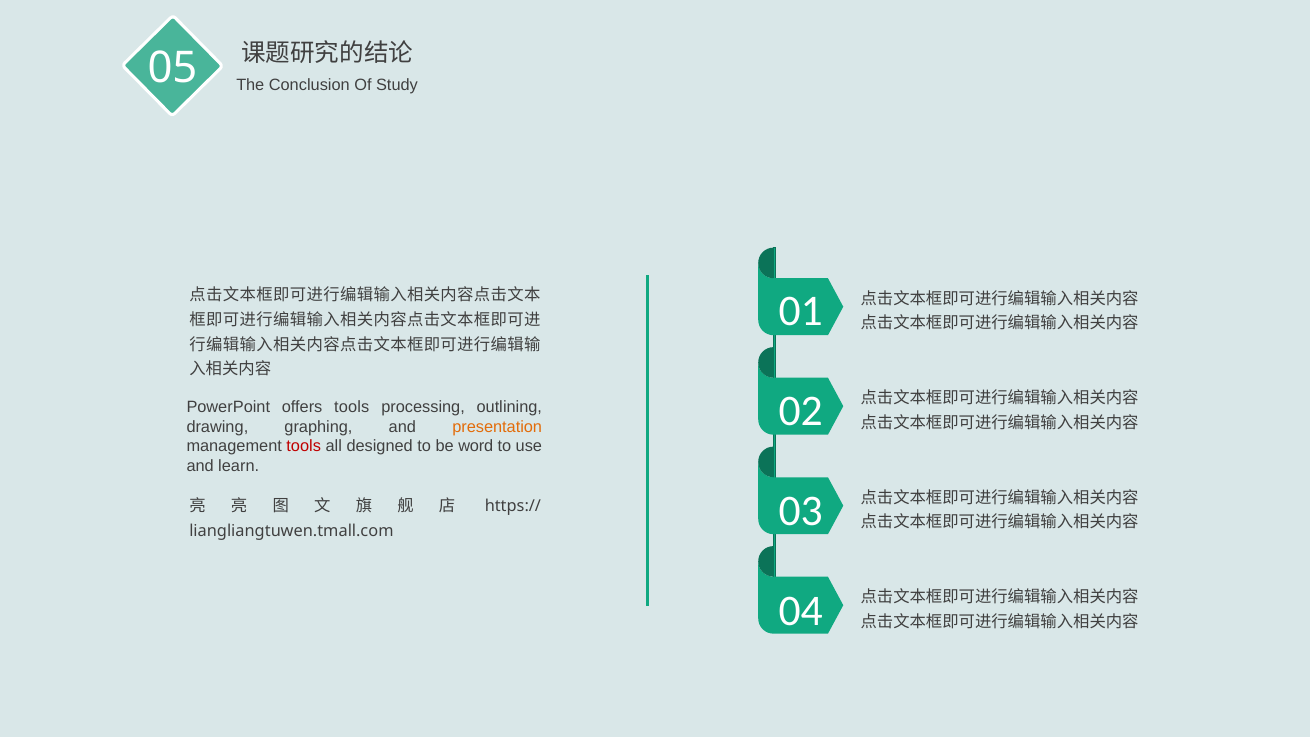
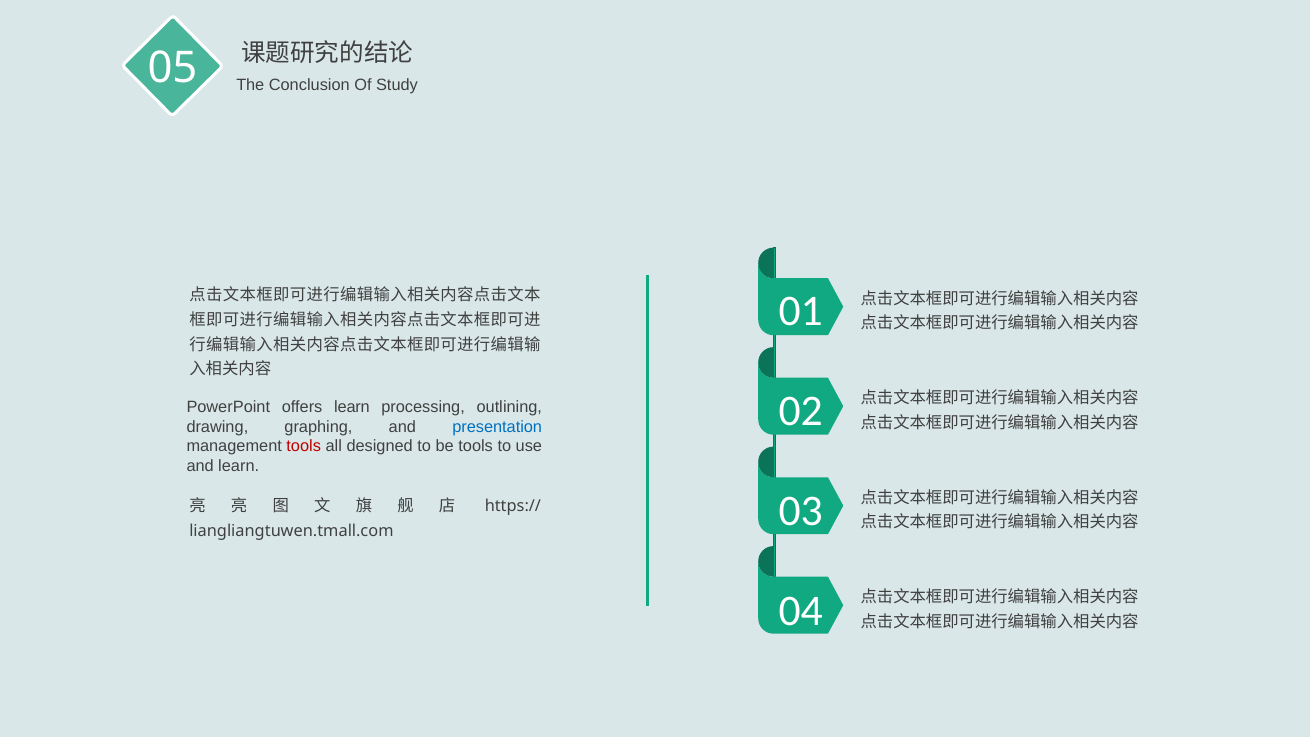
offers tools: tools -> learn (352, 407)
presentation colour: orange -> blue (497, 427)
be word: word -> tools (476, 446)
